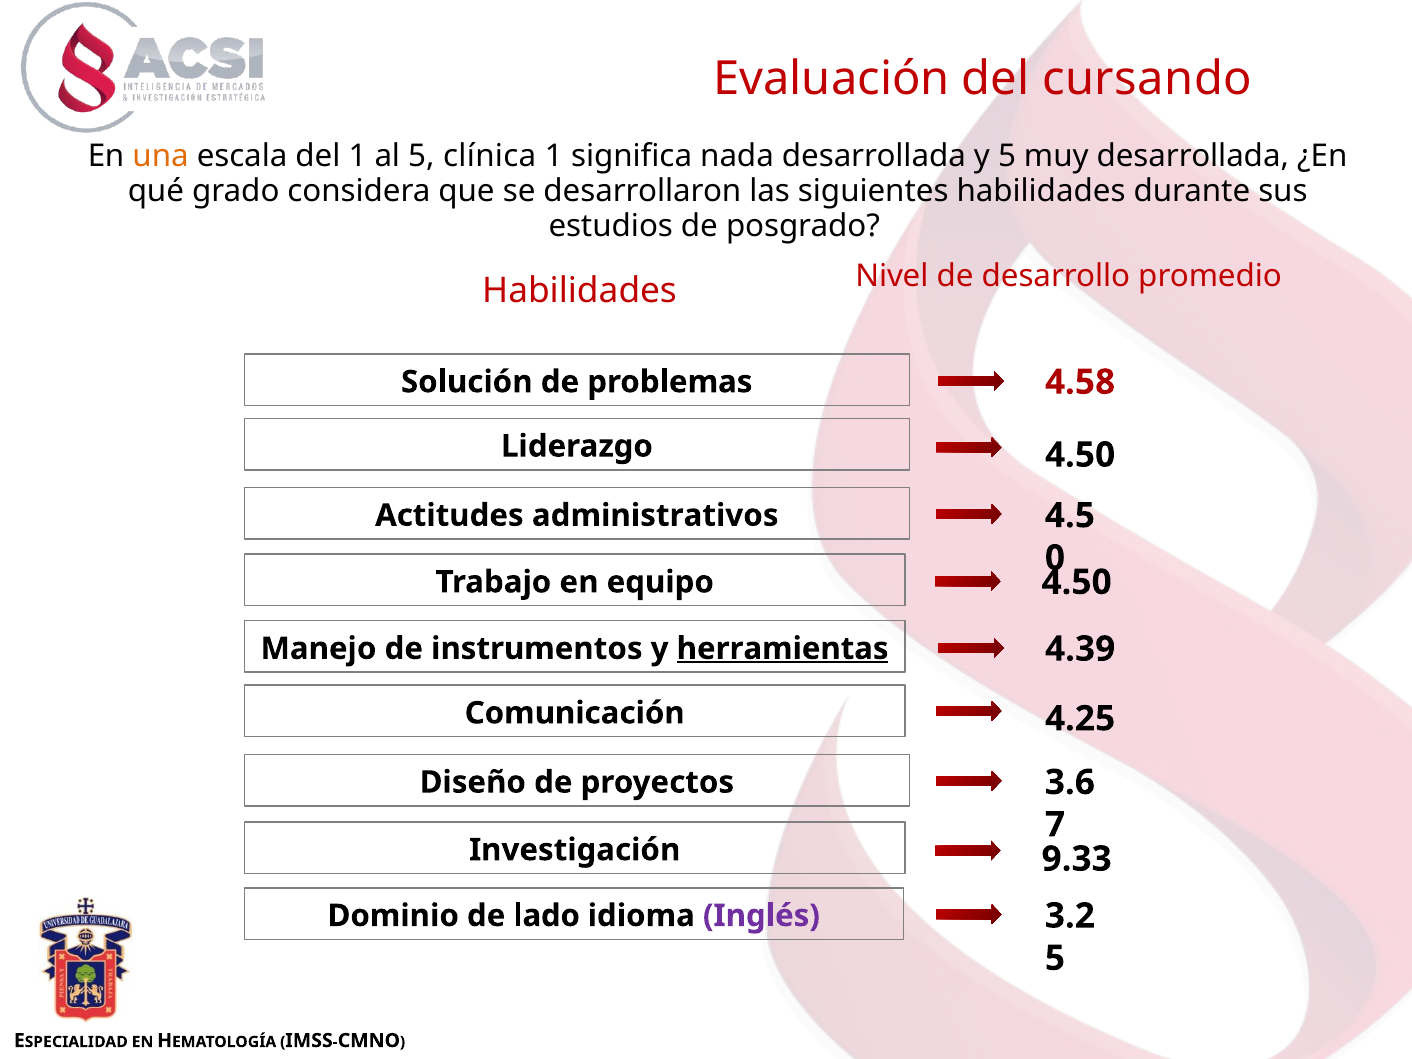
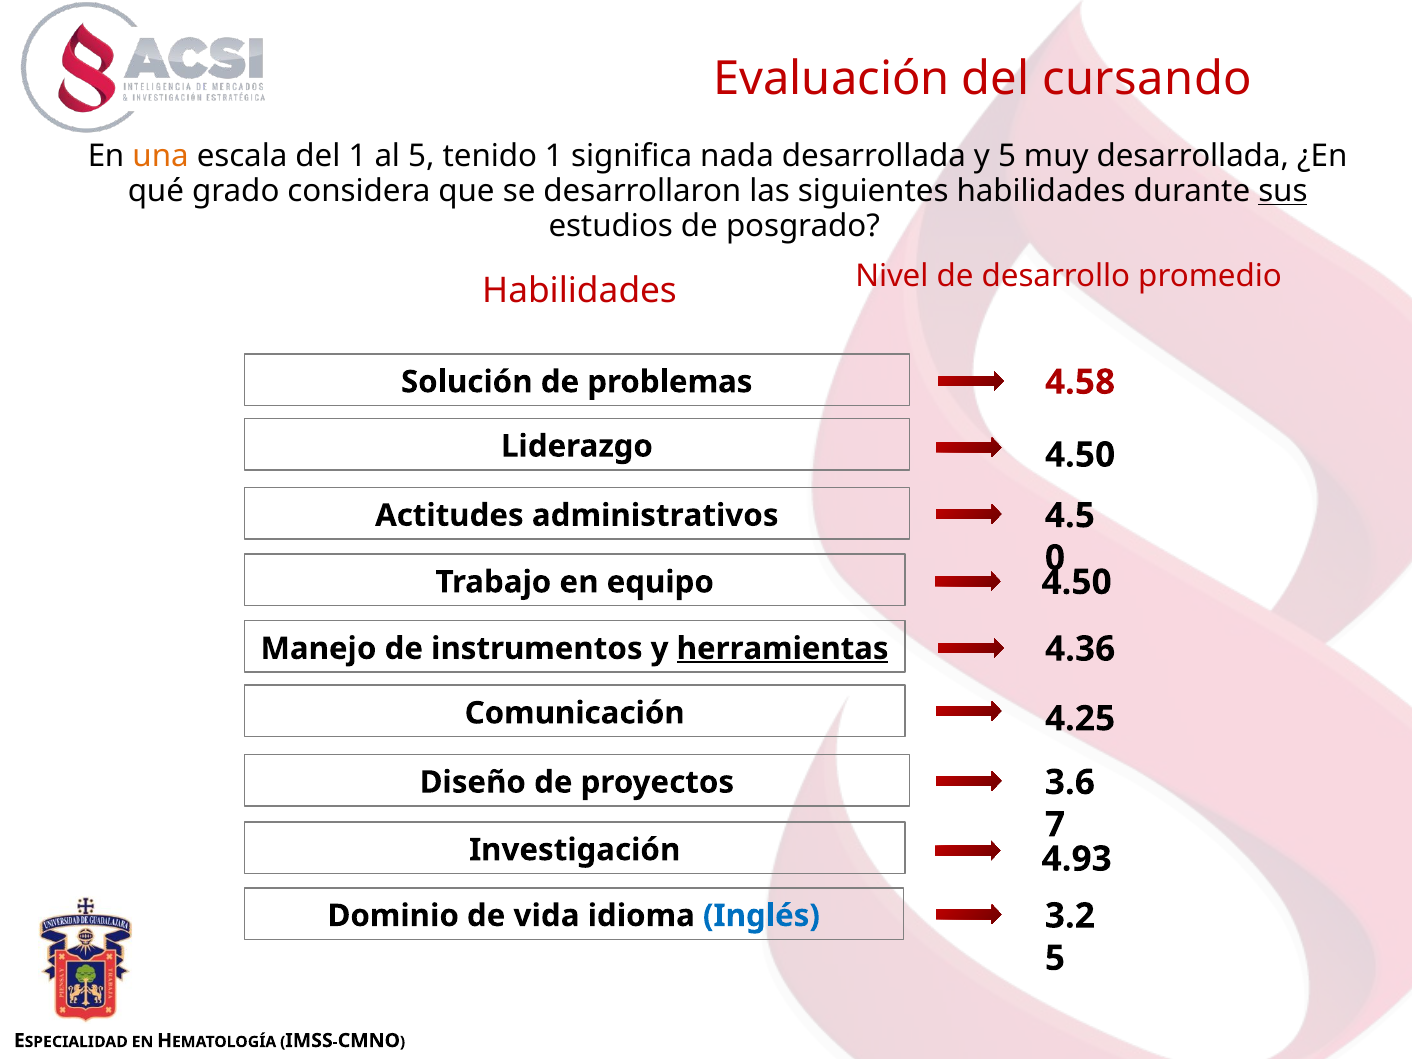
clínica: clínica -> tenido (490, 156)
sus underline: none -> present (1283, 191)
4.39: 4.39 -> 4.36 (1080, 649)
9.33: 9.33 -> 4.93 (1077, 859)
lado: lado -> vida (547, 916)
Inglés colour: purple -> blue (761, 916)
